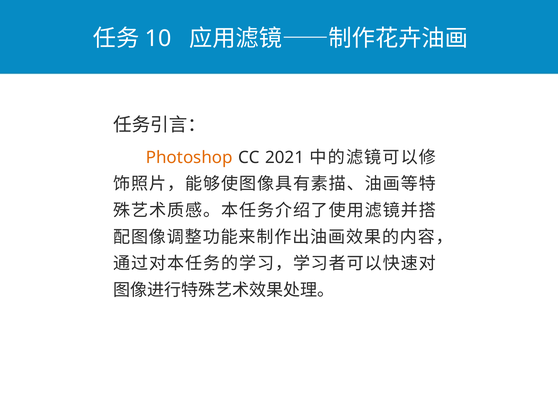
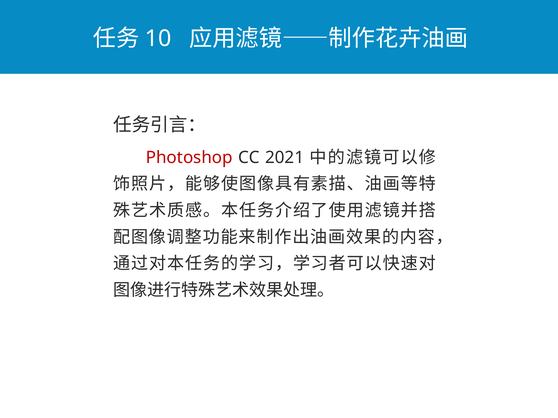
Photoshop colour: orange -> red (189, 158)
